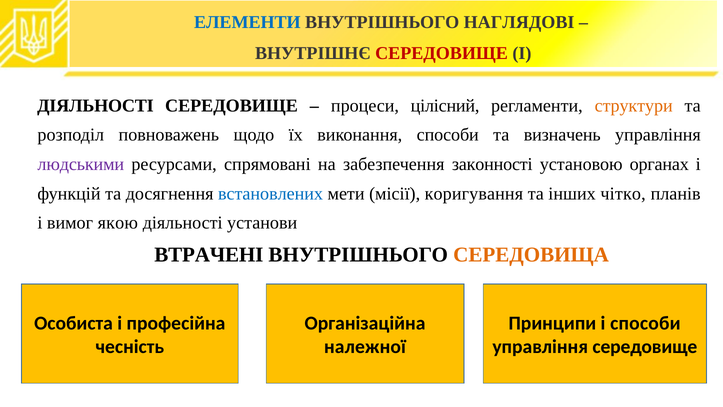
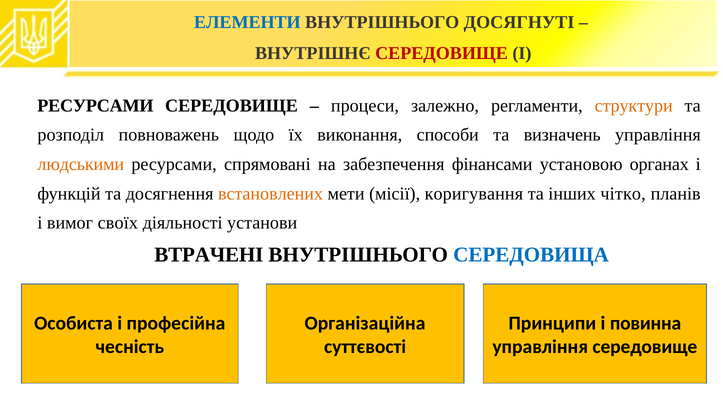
НАГЛЯДОВІ: НАГЛЯДОВІ -> ДОСЯГНУТІ (519, 22)
ДІЯЛЬНОСТІ: ДІЯЛЬНОСТІ -> РЕСУРСАМИ (95, 106)
цілісний: цілісний -> залежно (445, 106)
людськими colour: purple -> orange (81, 164)
законності: законності -> фінансами (492, 164)
встановлених colour: blue -> orange (271, 193)
якою: якою -> своїх (118, 223)
СЕРЕДОВИЩА colour: orange -> blue (531, 255)
і способи: способи -> повинна (646, 323)
належної: належної -> суттєвості (365, 347)
